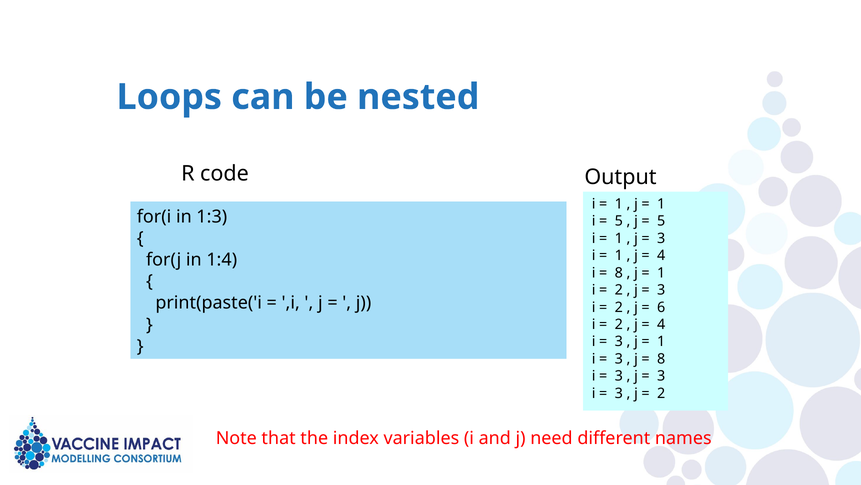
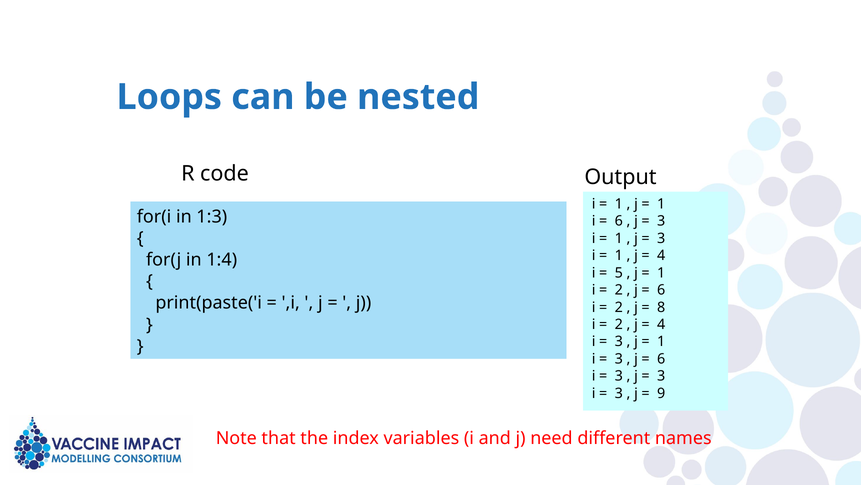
5: 5 -> 6 (619, 221)
5: 5 -> 3 (661, 221)
8: 8 -> 5 (619, 272)
3: 3 -> 6 (661, 290)
6: 6 -> 8 (661, 307)
8: 8 -> 6 (661, 358)
2: 2 -> 9 (661, 393)
